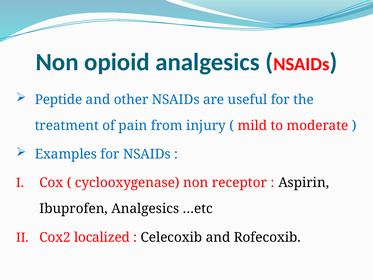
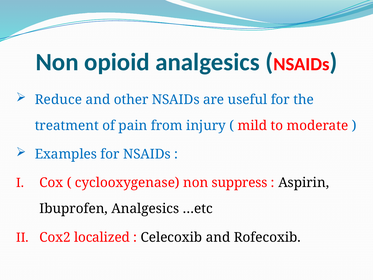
Peptide: Peptide -> Reduce (58, 100)
receptor: receptor -> suppress (240, 183)
